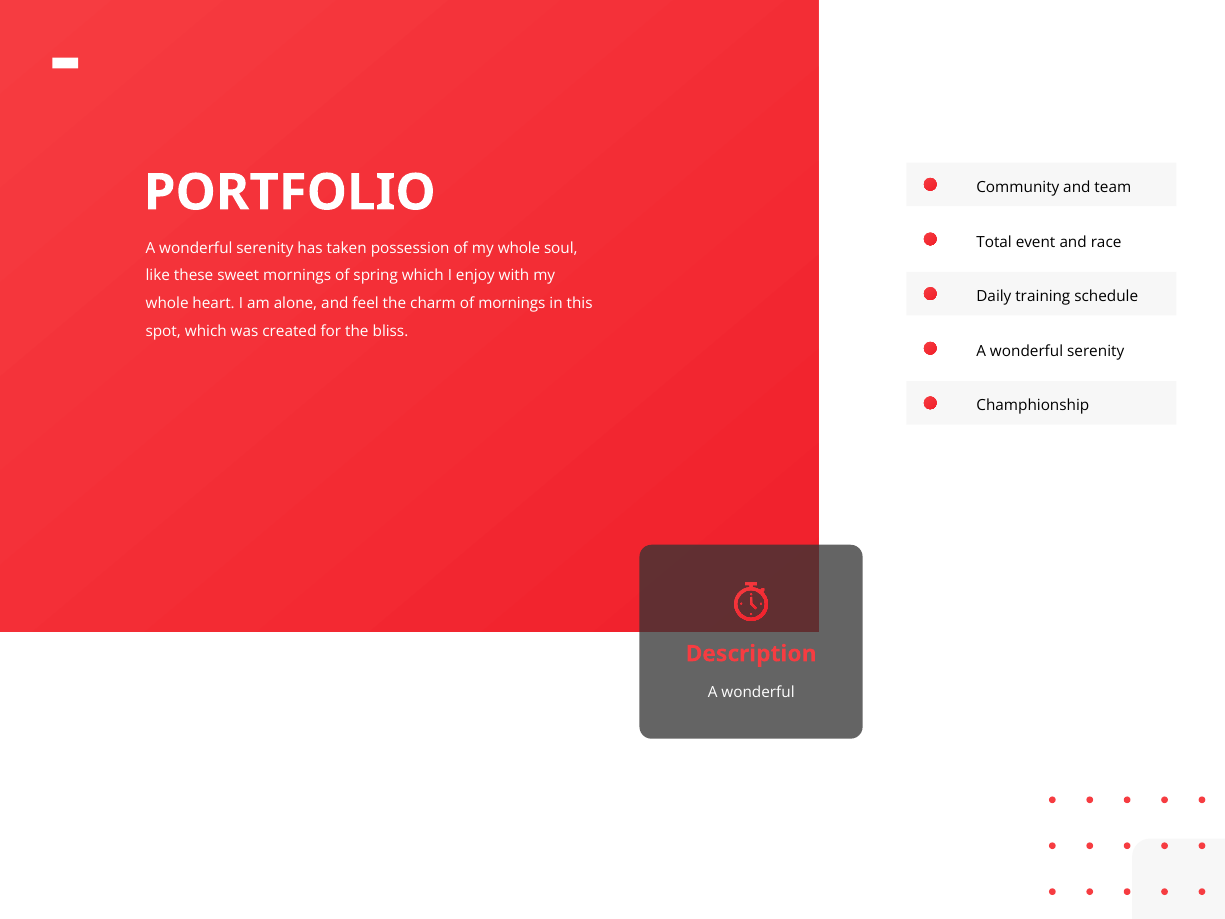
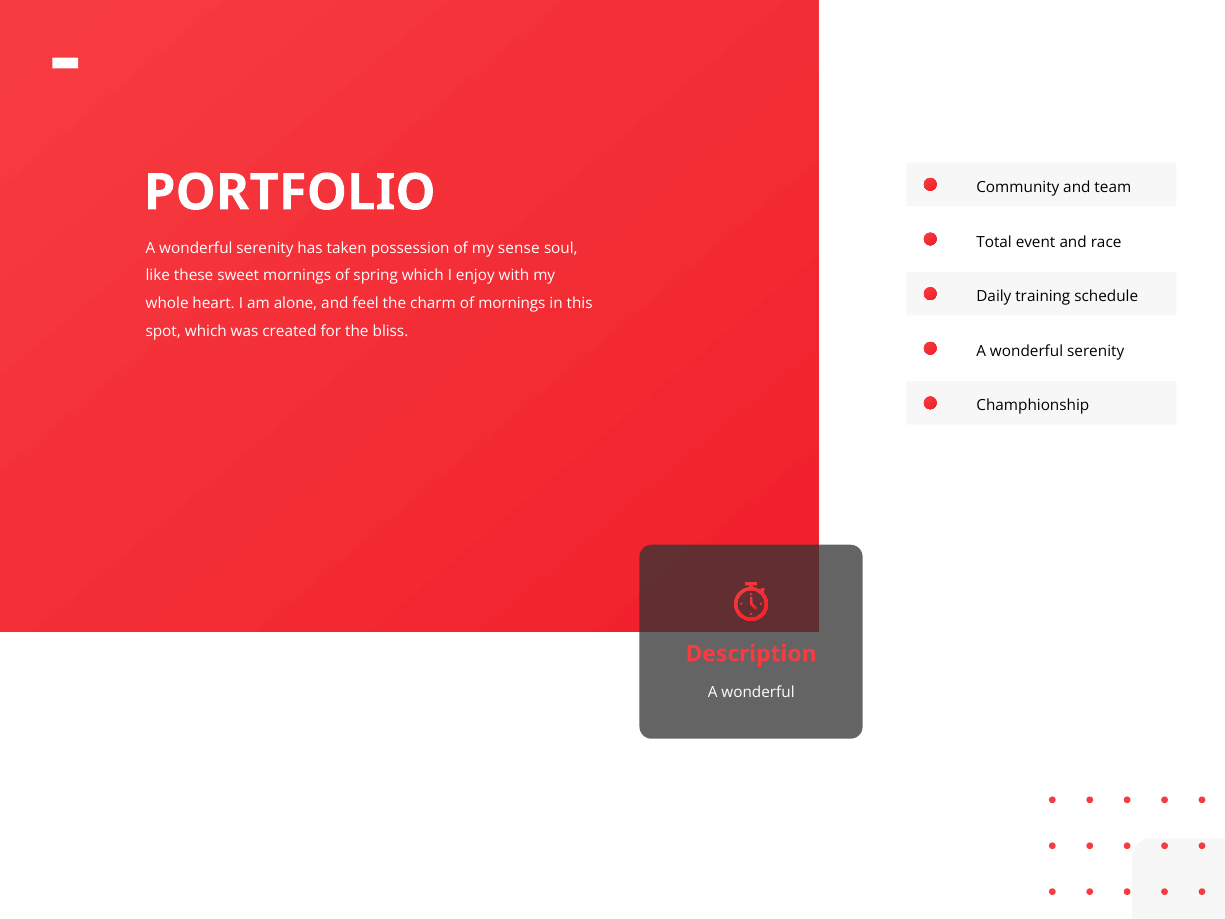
of my whole: whole -> sense (519, 248)
